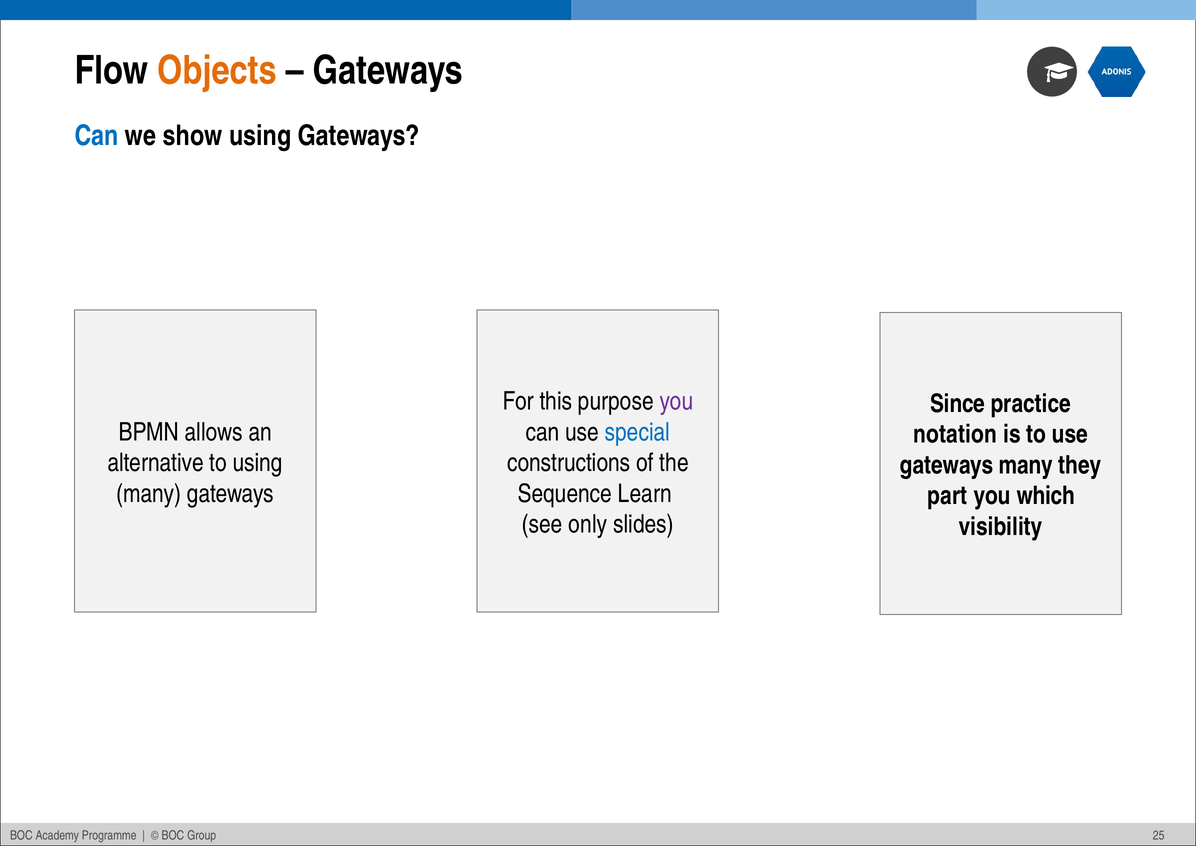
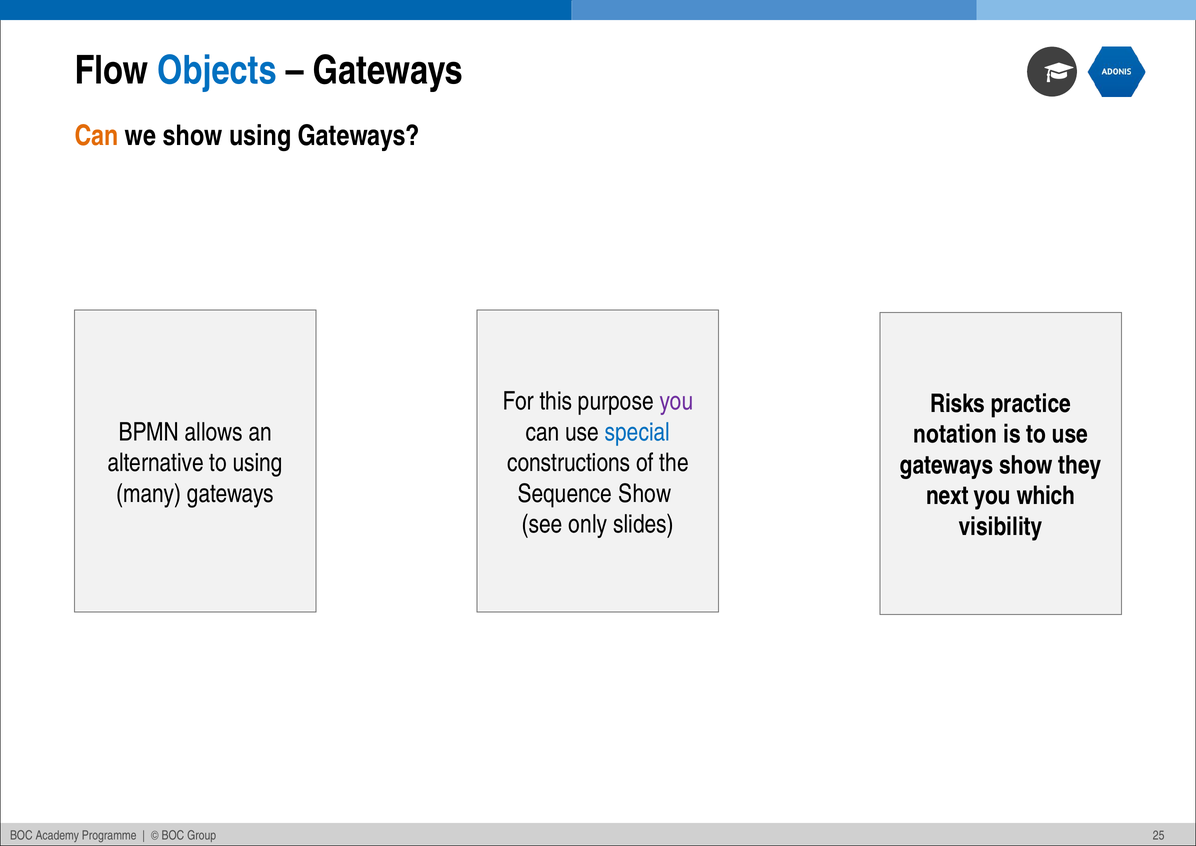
Objects colour: orange -> blue (217, 70)
Can colour: blue -> orange (97, 136)
Since: Since -> Risks (958, 404)
gateways many: many -> show (1026, 465)
Sequence Learn: Learn -> Show (645, 493)
part: part -> next (947, 496)
